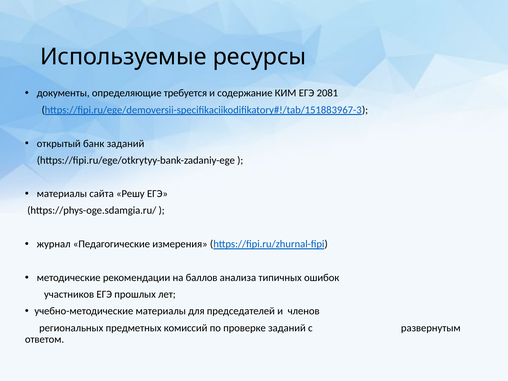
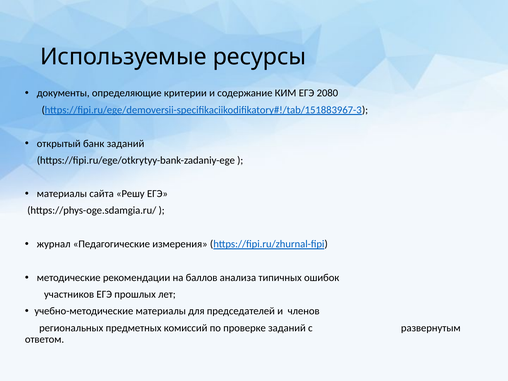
требуется: требуется -> критерии (185, 93)
2081: 2081 -> 2080 (327, 93)
